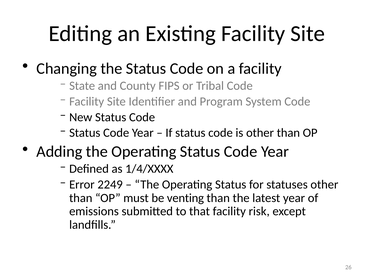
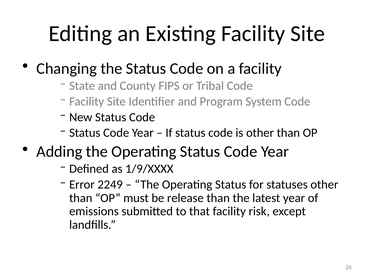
1/4/XXXX: 1/4/XXXX -> 1/9/XXXX (149, 169)
venting: venting -> release (185, 198)
